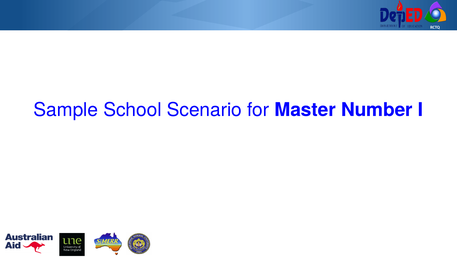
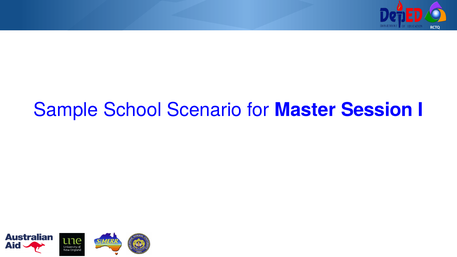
Number: Number -> Session (377, 110)
